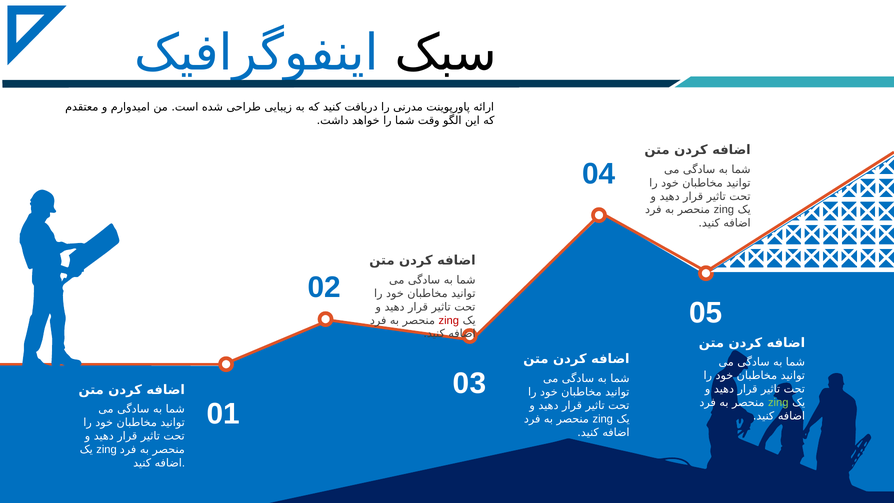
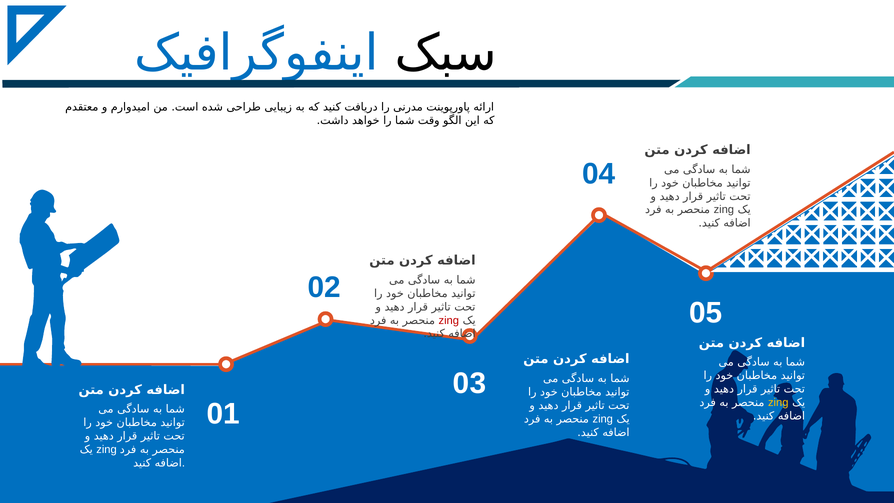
zing colour: light green -> yellow (778, 402)
